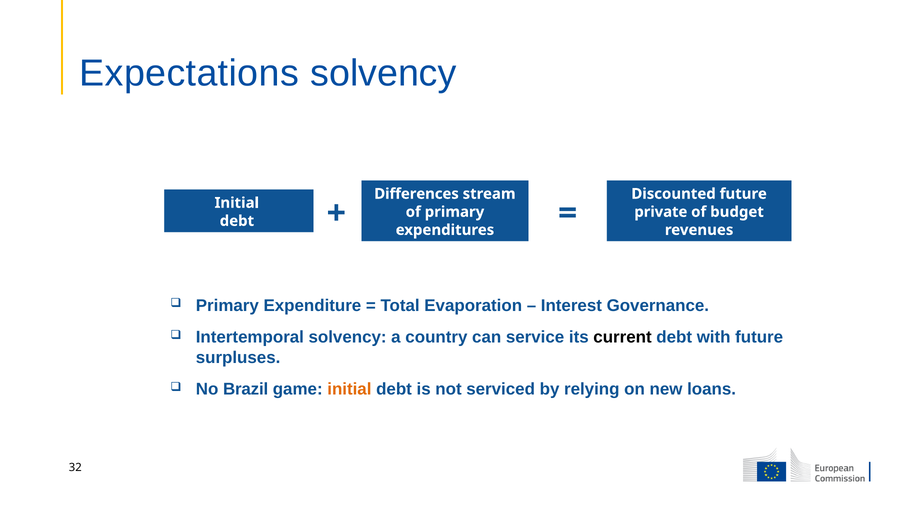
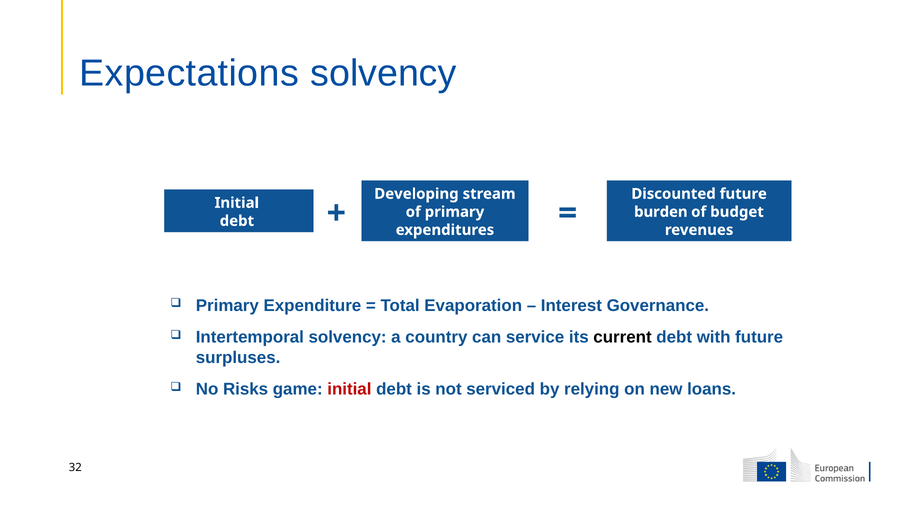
Differences: Differences -> Developing (416, 194)
private: private -> burden (661, 212)
Brazil: Brazil -> Risks (246, 389)
initial colour: orange -> red (349, 389)
